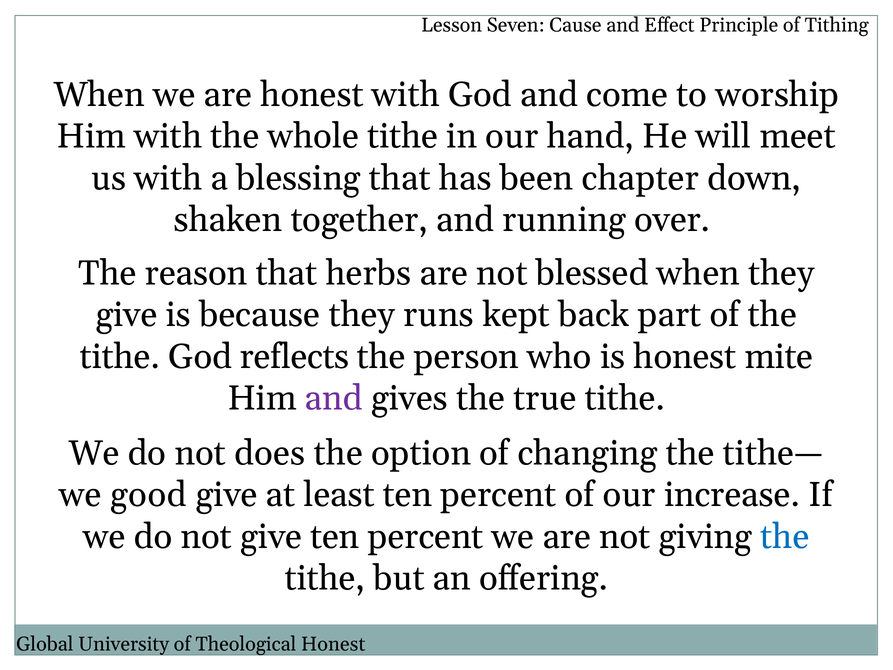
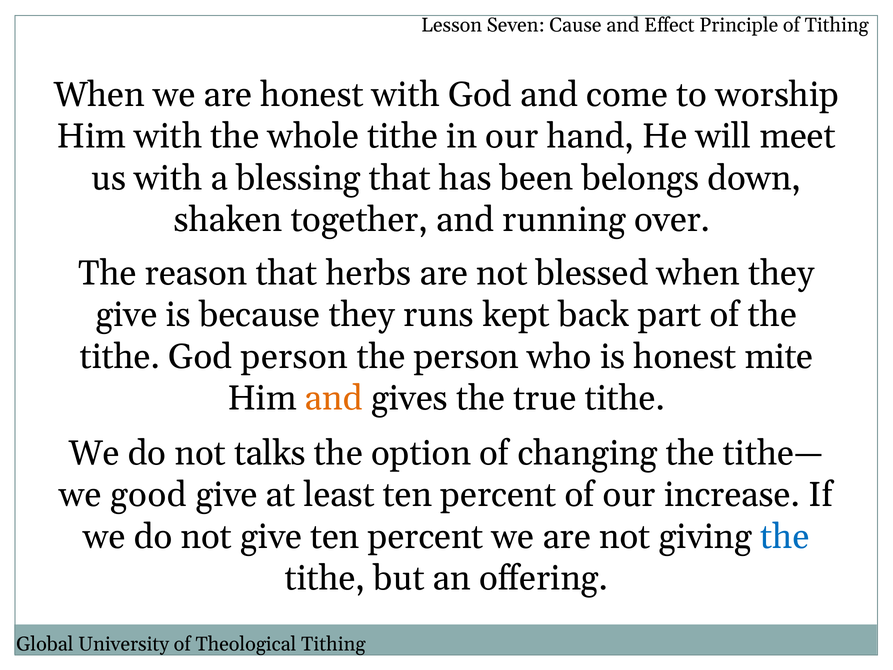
chapter: chapter -> belongs (640, 178)
God reflects: reflects -> person (294, 357)
and colour: purple -> orange (334, 398)
does: does -> talks (270, 453)
Theological Honest: Honest -> Tithing (333, 644)
